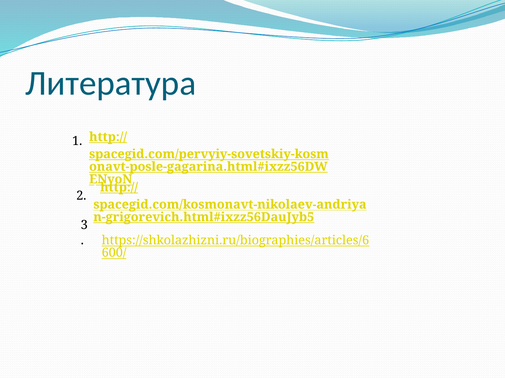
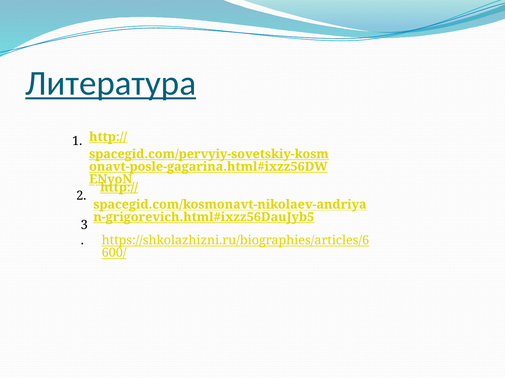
Литература underline: none -> present (111, 83)
